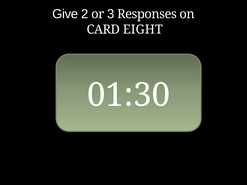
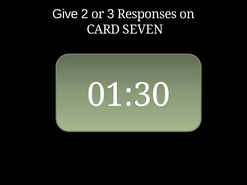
EIGHT: EIGHT -> SEVEN (143, 29)
